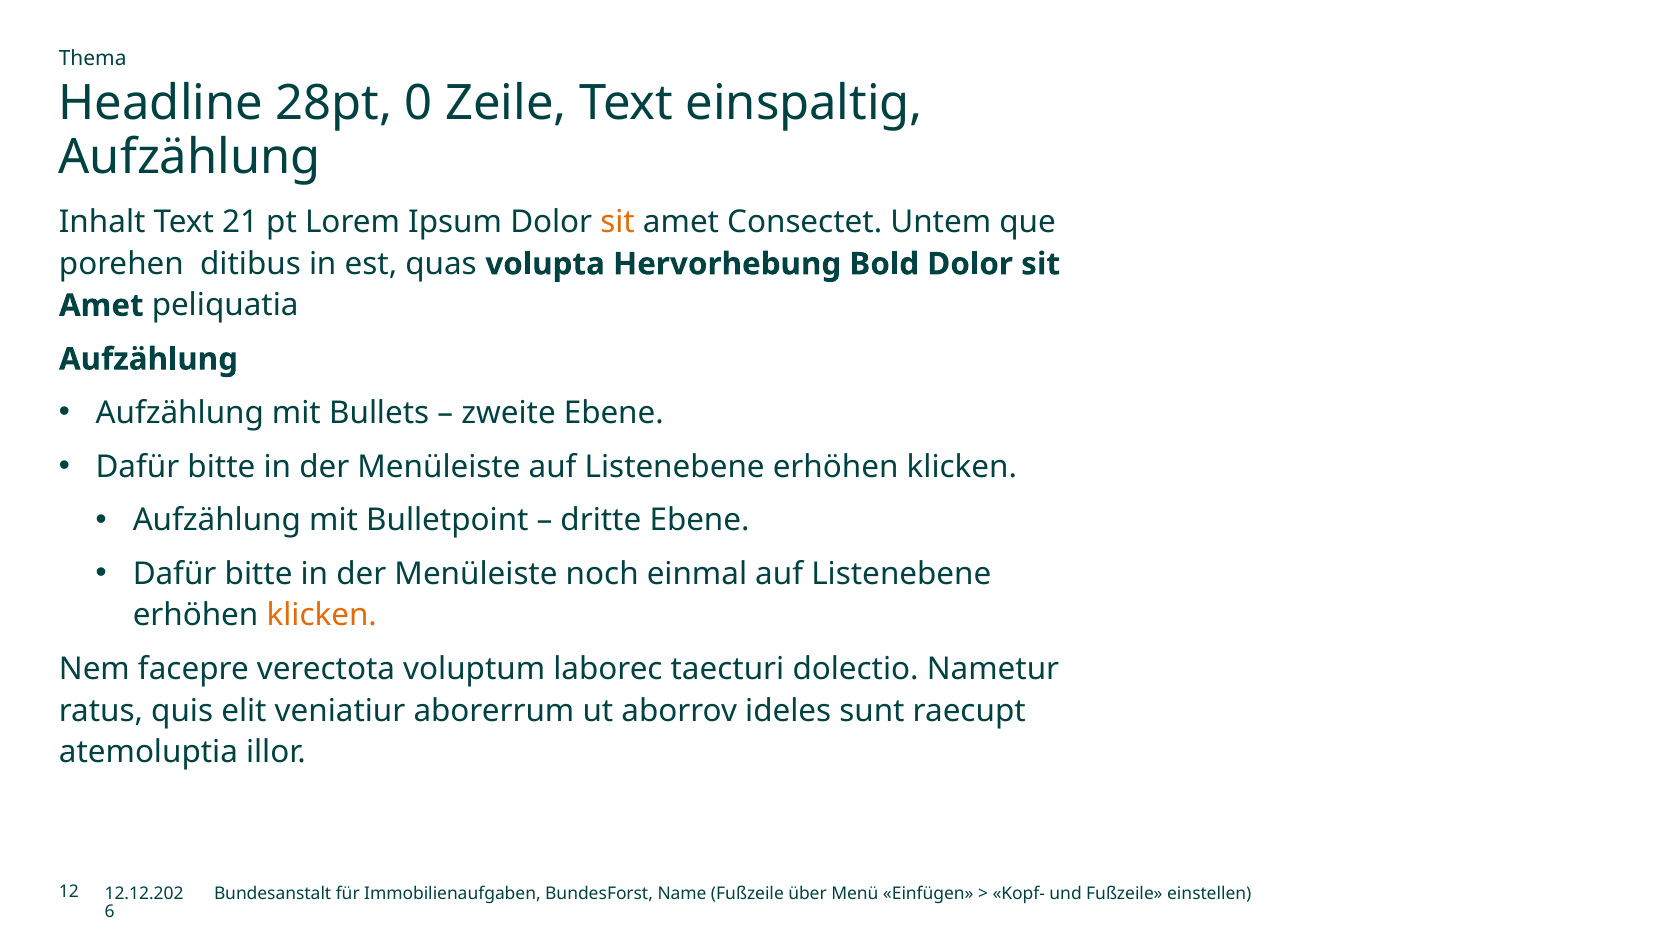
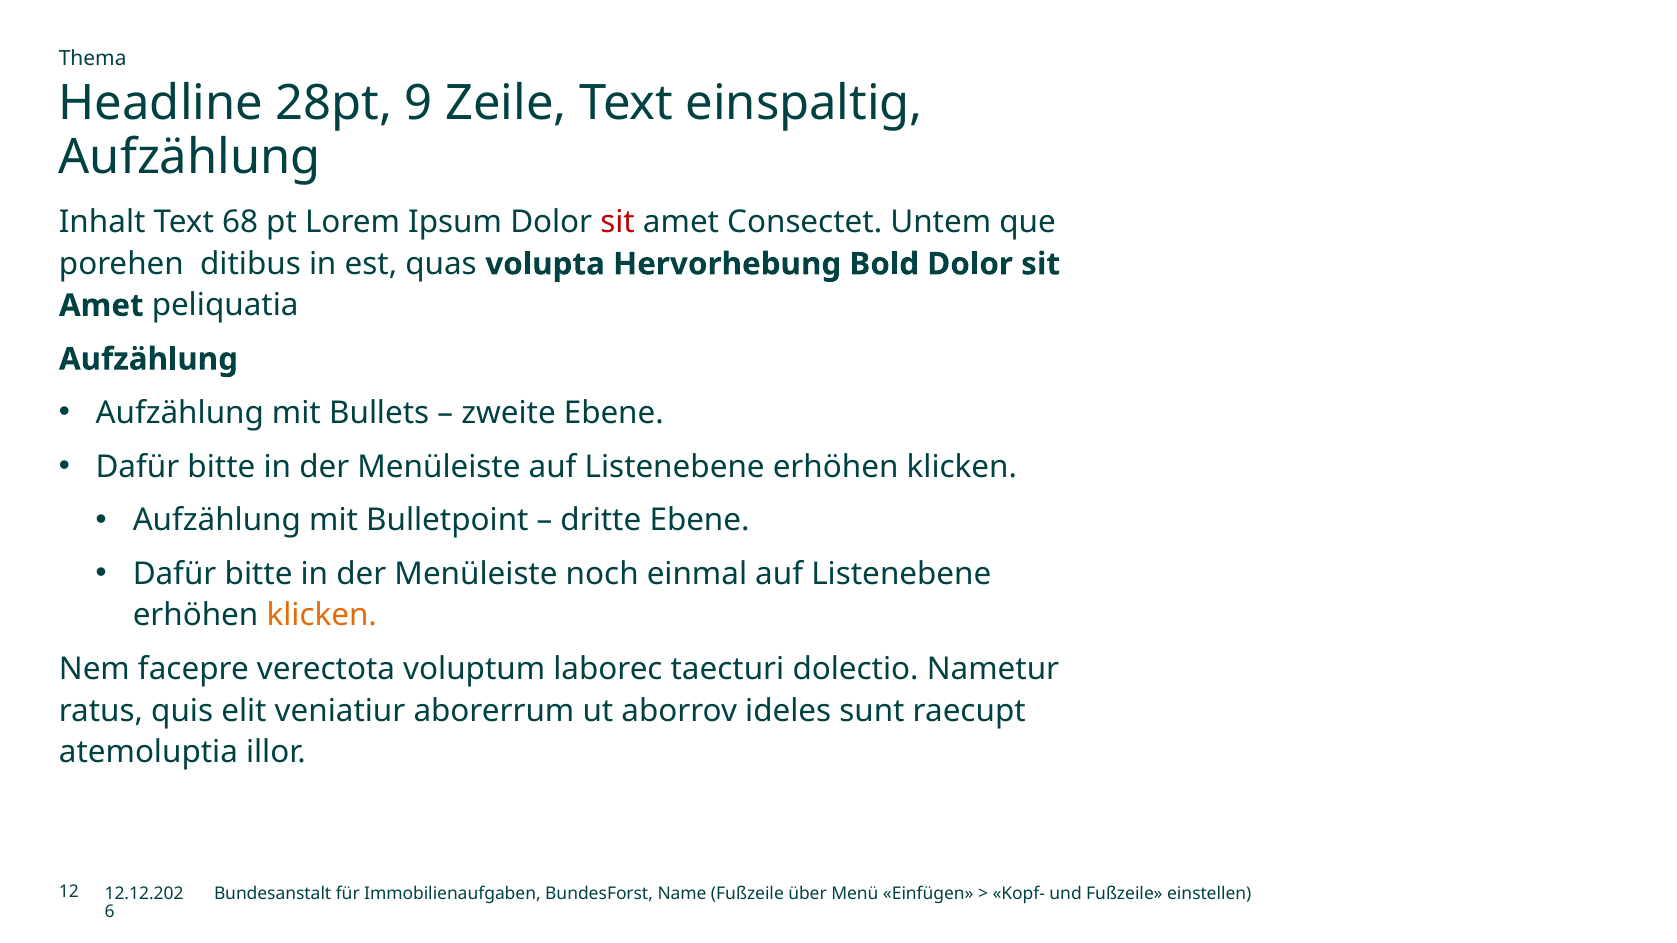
0: 0 -> 9 (419, 104)
21: 21 -> 68 (240, 223)
sit colour: orange -> red (618, 223)
